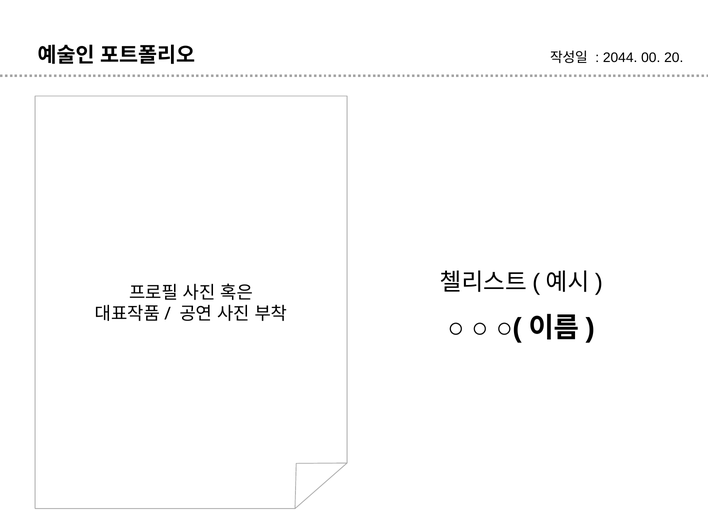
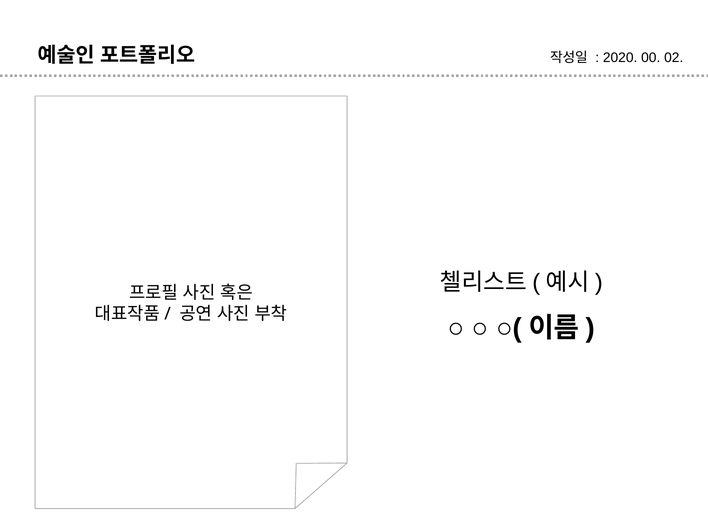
2044: 2044 -> 2020 (620, 58)
20: 20 -> 02 (674, 58)
